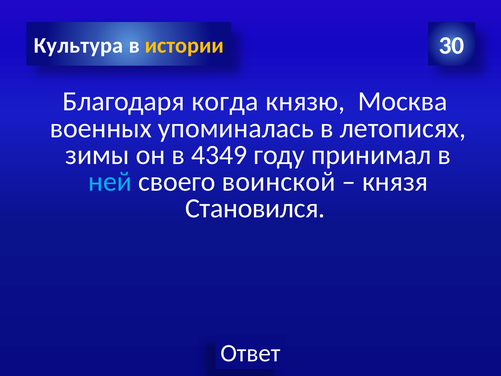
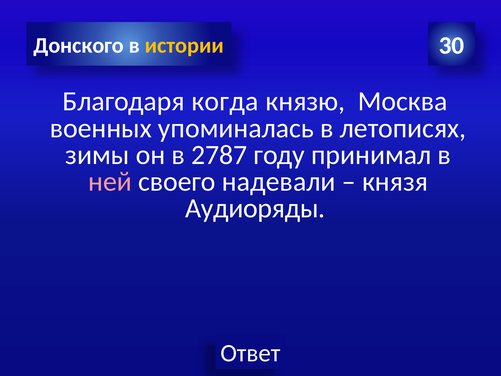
Культура: Культура -> Донского (79, 45)
4349: 4349 -> 2787 (219, 155)
ней colour: light blue -> pink (110, 181)
воинской: воинской -> надевали (279, 181)
Становился: Становился -> Аудиоряды (255, 208)
